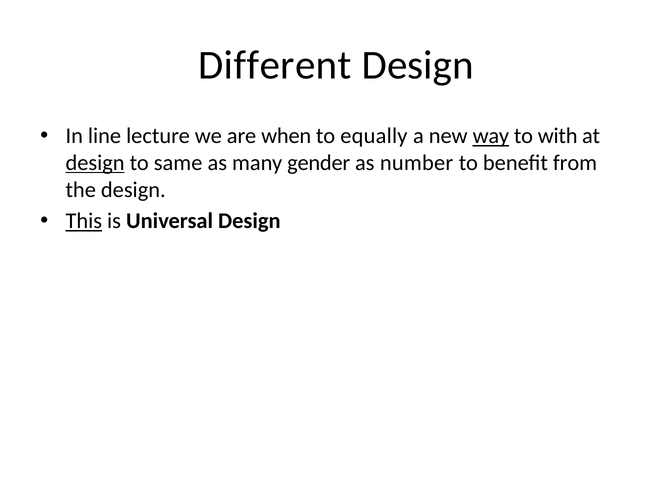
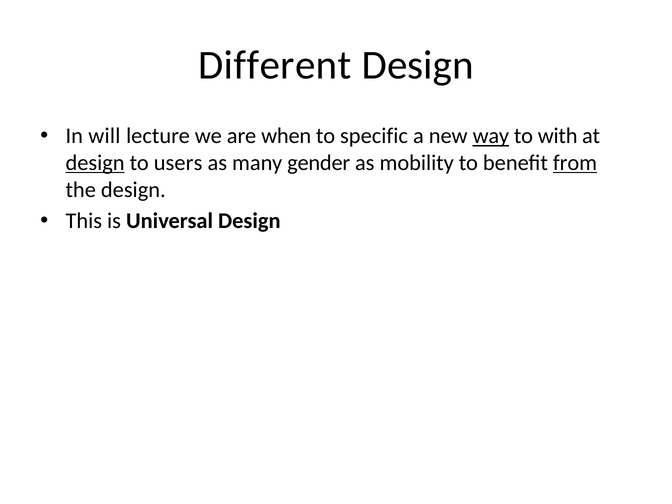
line: line -> will (104, 136)
equally: equally -> specific (374, 136)
same: same -> users (178, 163)
number: number -> mobility (417, 163)
from underline: none -> present (575, 163)
This underline: present -> none (84, 221)
